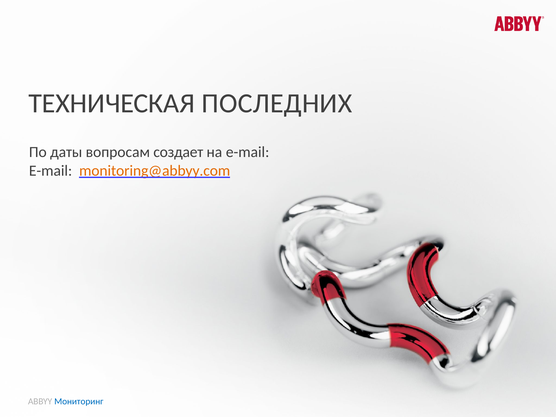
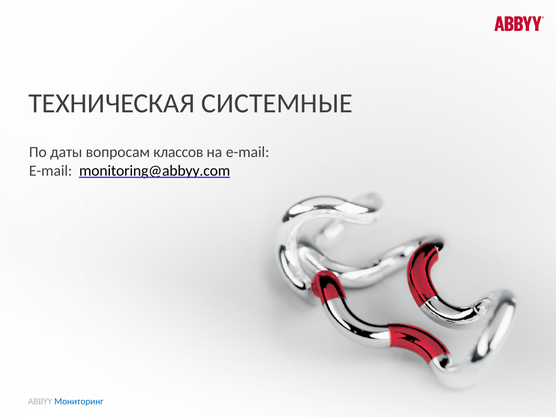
ПОСЛЕДНИХ: ПОСЛЕДНИХ -> СИСТЕМНЫЕ (277, 103)
создает: создает -> классов (178, 152)
monitoring@abbyy.com colour: orange -> black (155, 171)
